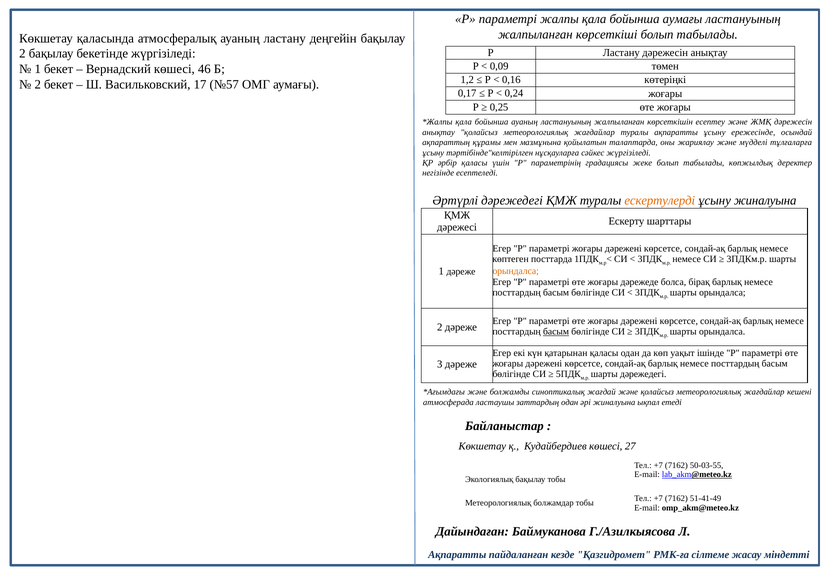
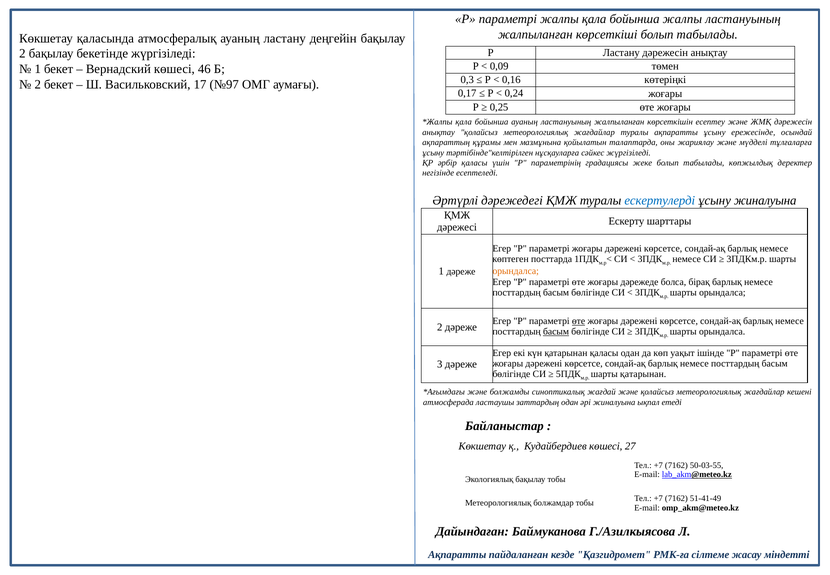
бойынша аумағы: аумағы -> жалпы (682, 19)
1,2: 1,2 -> 0,3 (467, 80)
№57: №57 -> №97 (224, 84)
ескертулерді colour: orange -> blue (660, 200)
өте underline: none -> present (579, 321)
шарты дәрежедегі: дәрежедегі -> қатарынан (643, 374)
